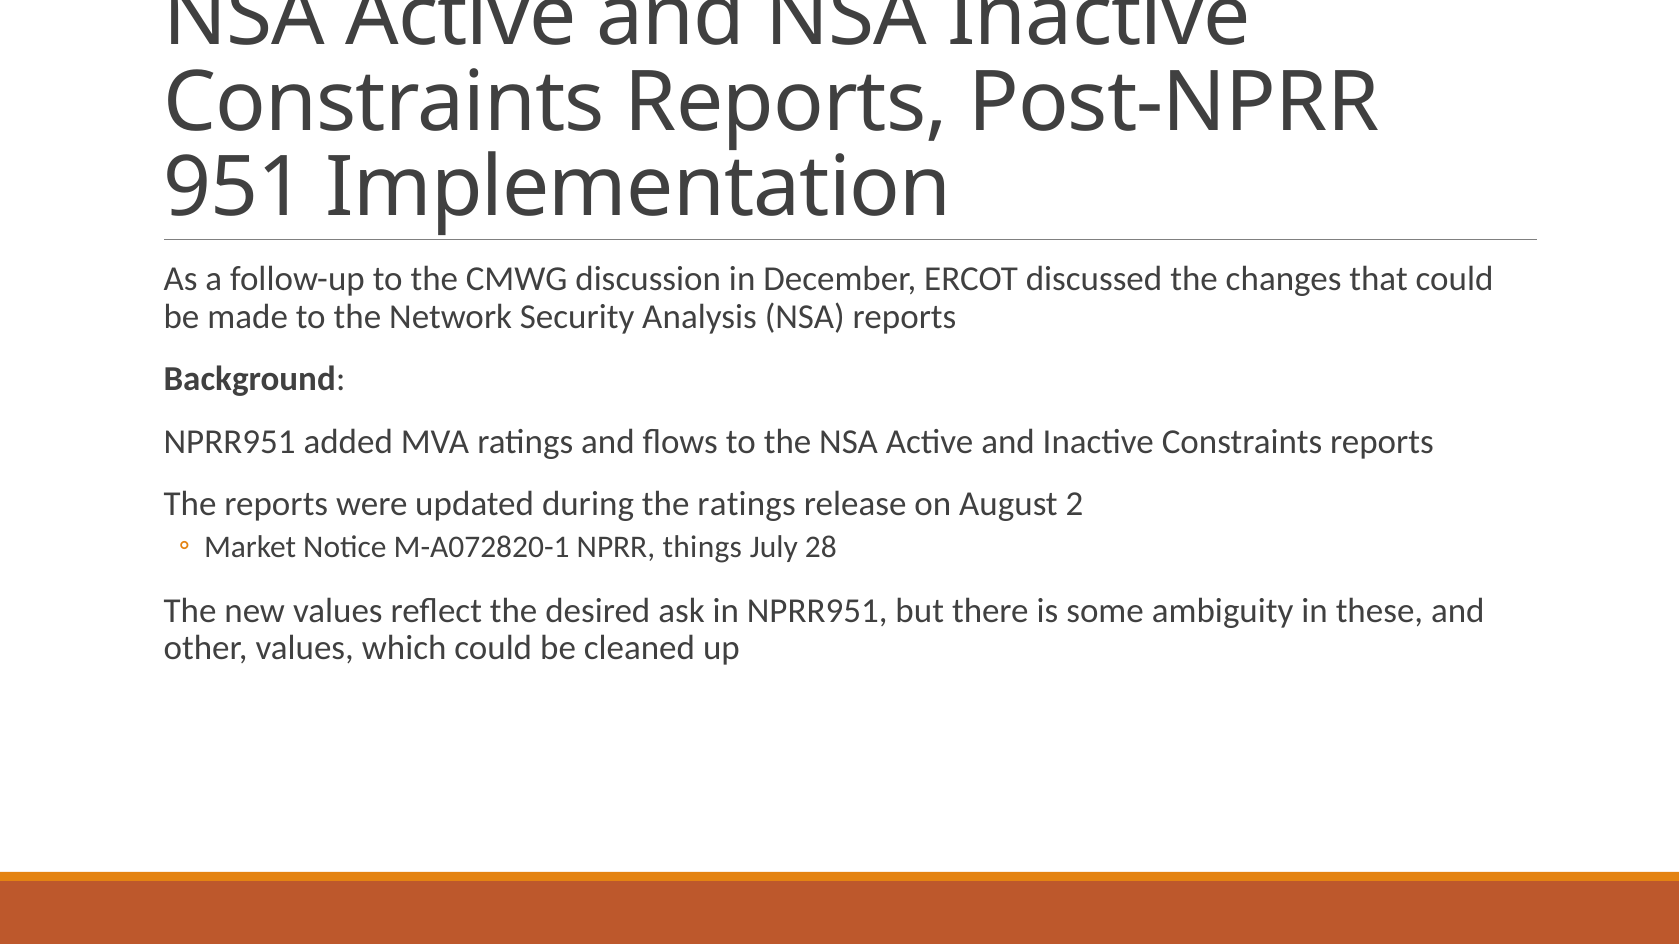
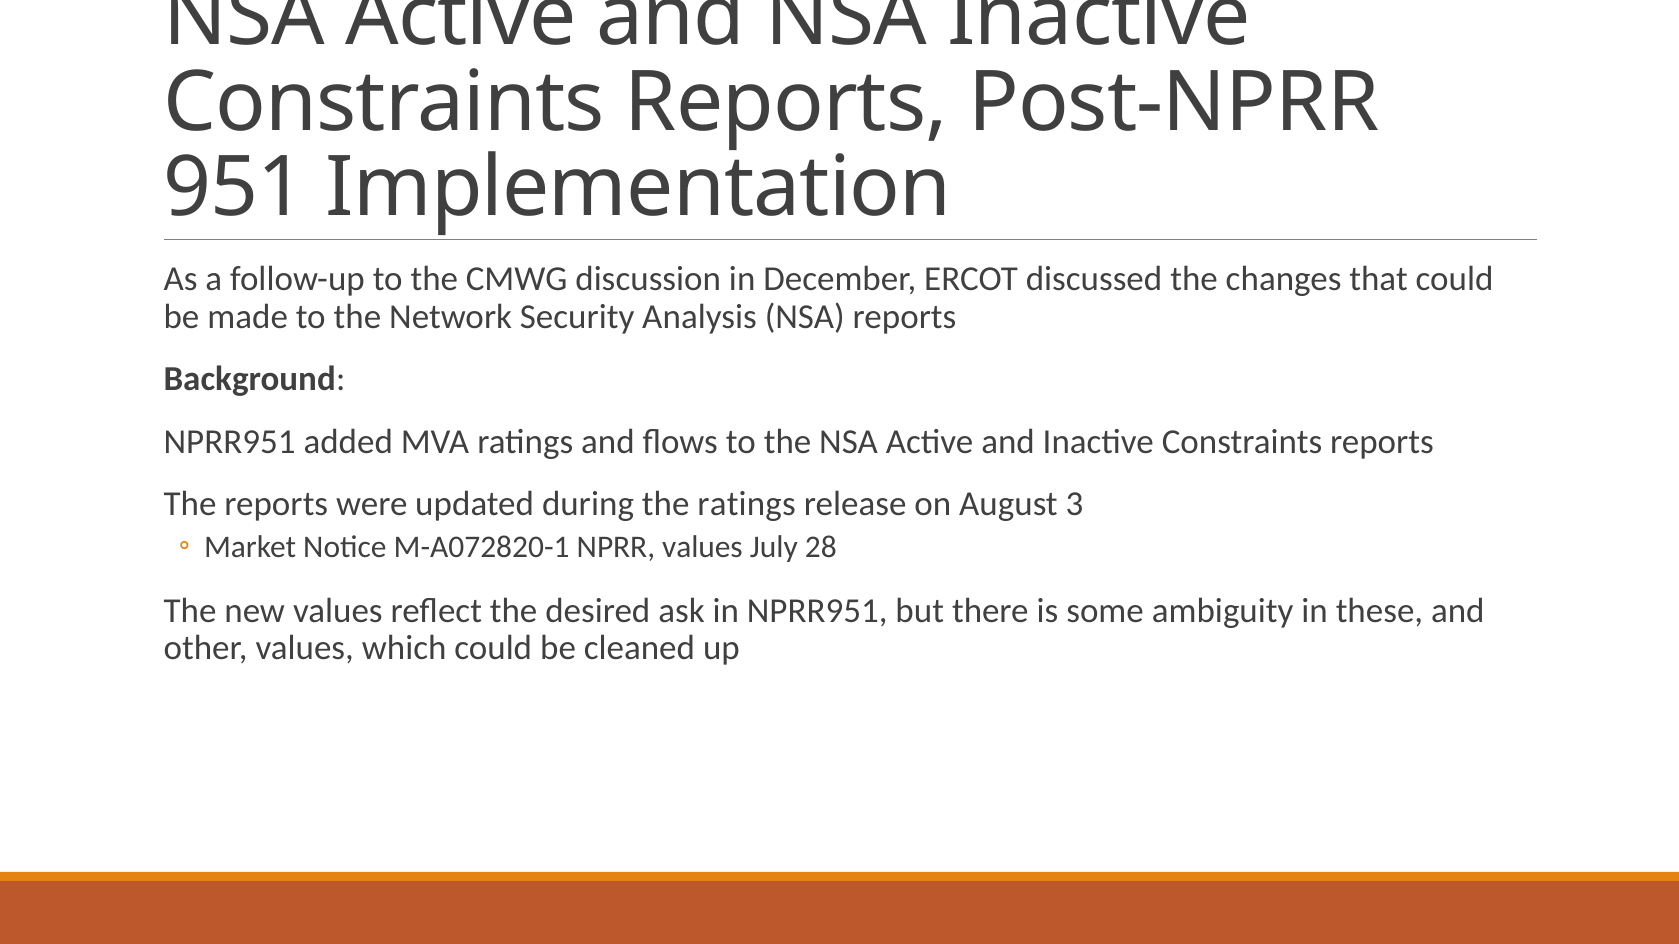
2: 2 -> 3 (1075, 504)
NPRR things: things -> values (703, 547)
